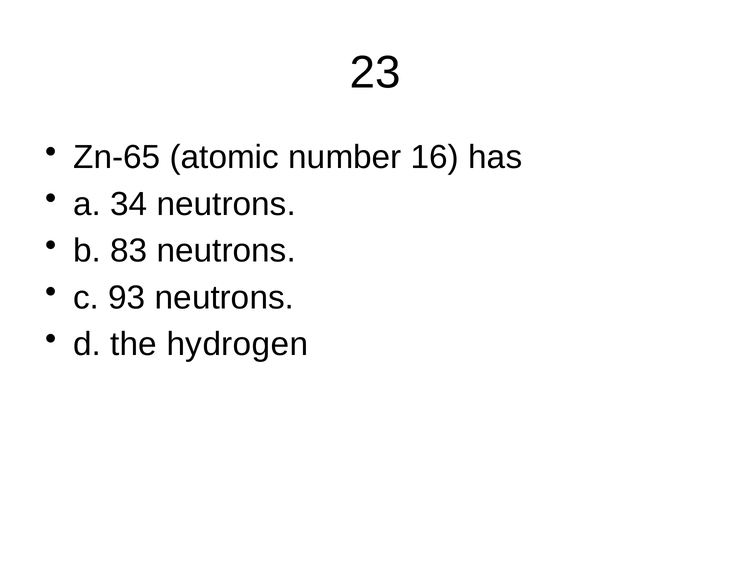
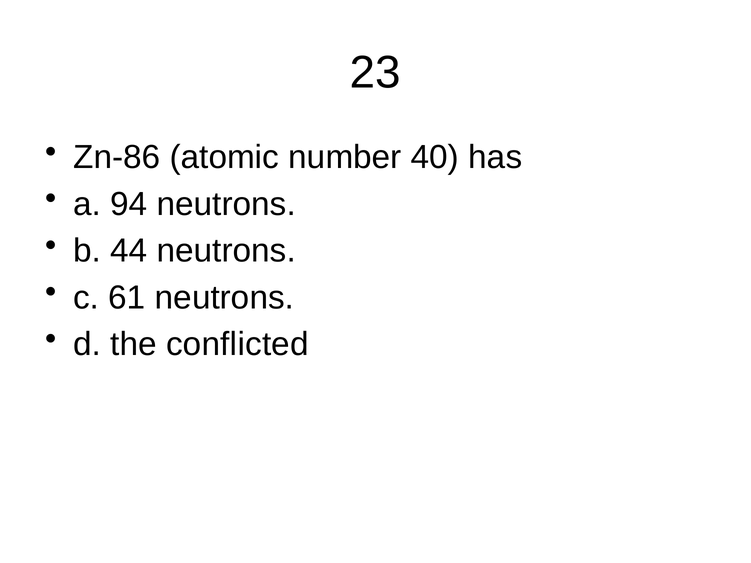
Zn-65: Zn-65 -> Zn-86 (117, 158)
16: 16 -> 40 (435, 158)
34: 34 -> 94 (129, 204)
83: 83 -> 44 (129, 251)
93: 93 -> 61 (127, 298)
hydrogen: hydrogen -> conflicted (237, 345)
